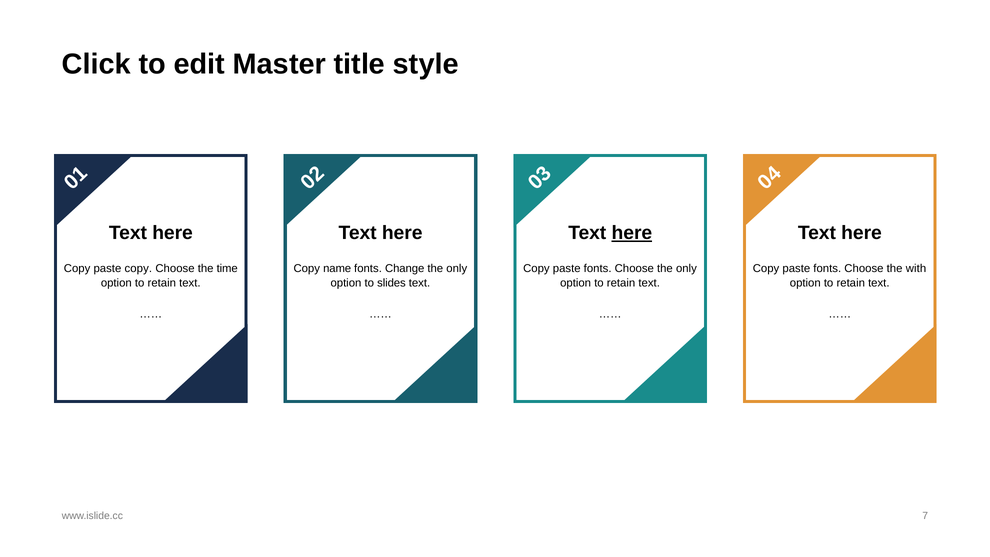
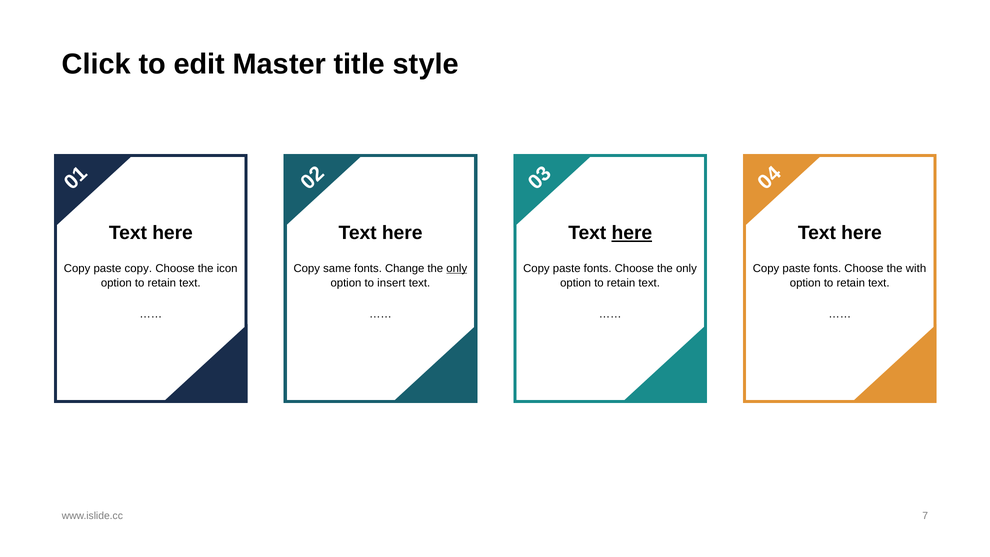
time: time -> icon (227, 268)
name: name -> same (337, 268)
only underline: none -> present (457, 268)
slides: slides -> insert (391, 283)
